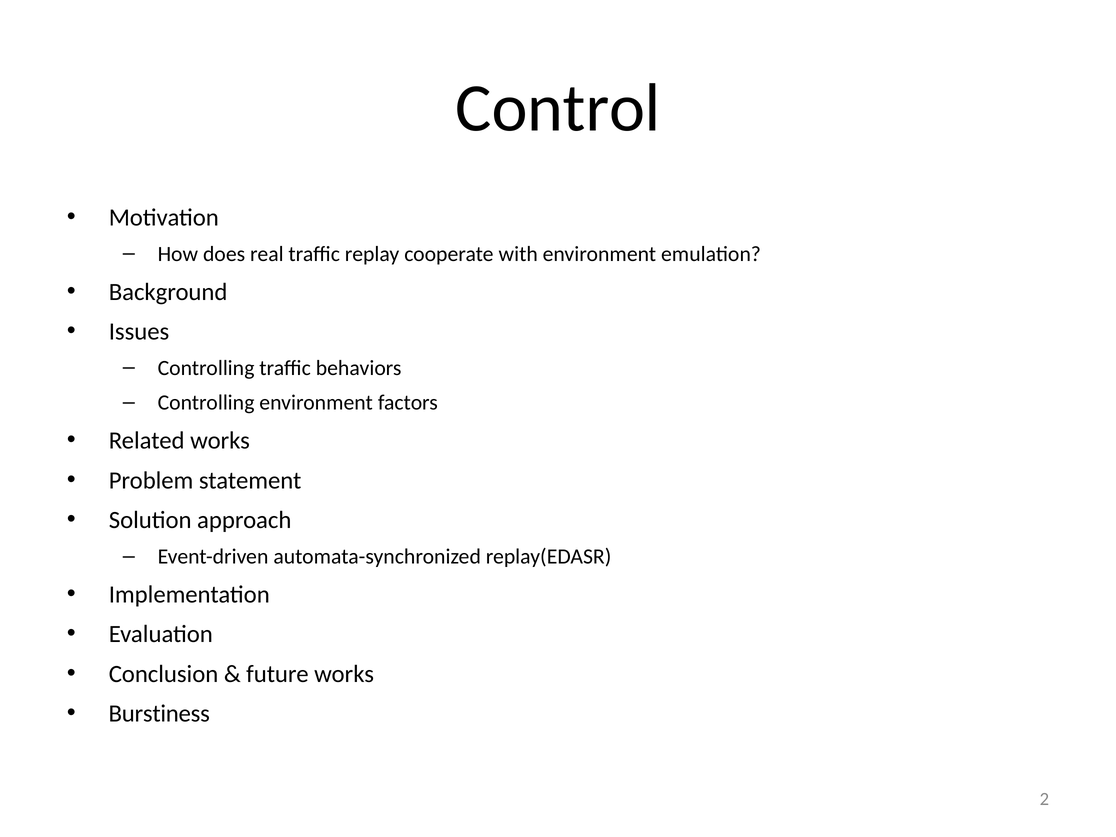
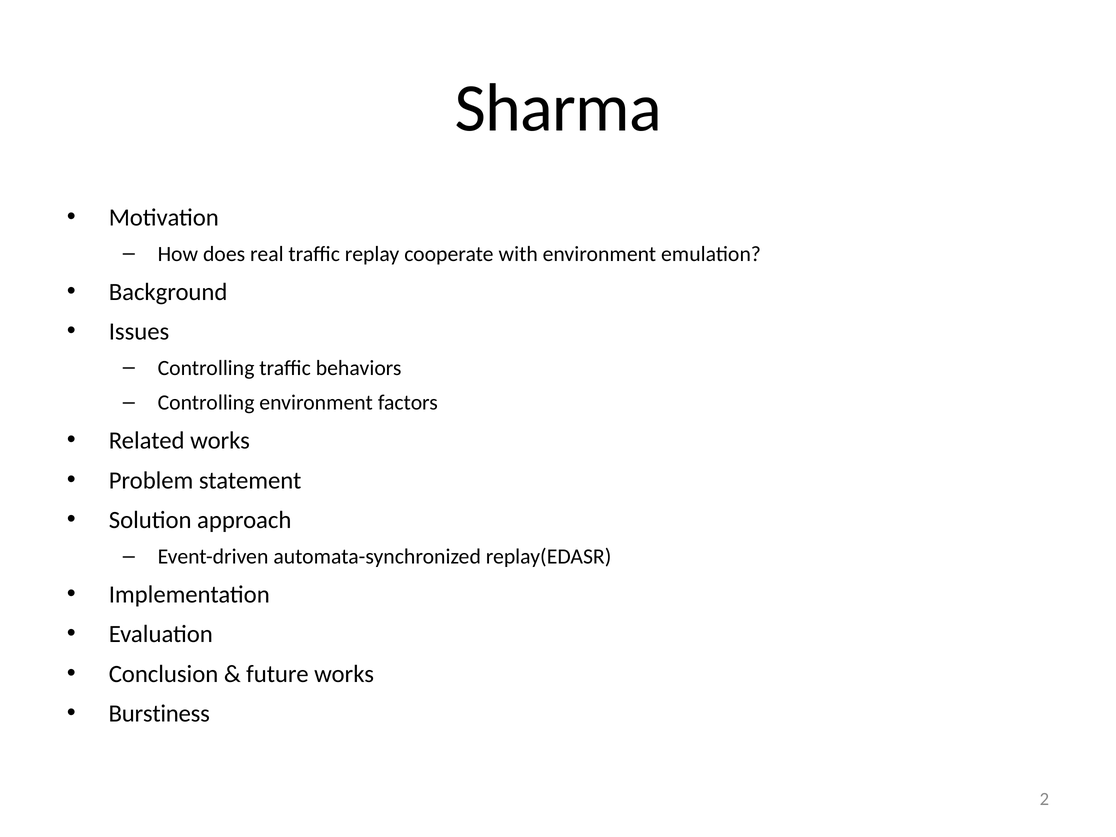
Control: Control -> Sharma (558, 108)
